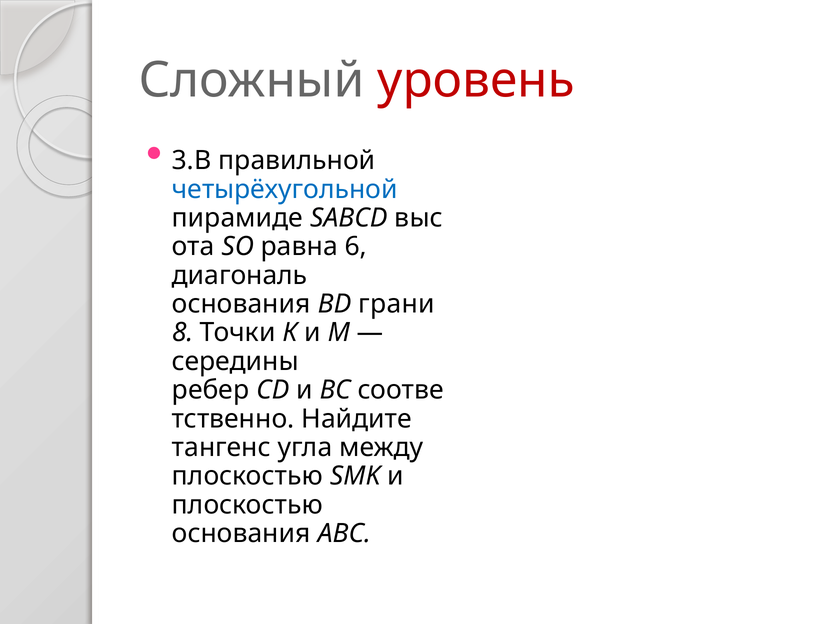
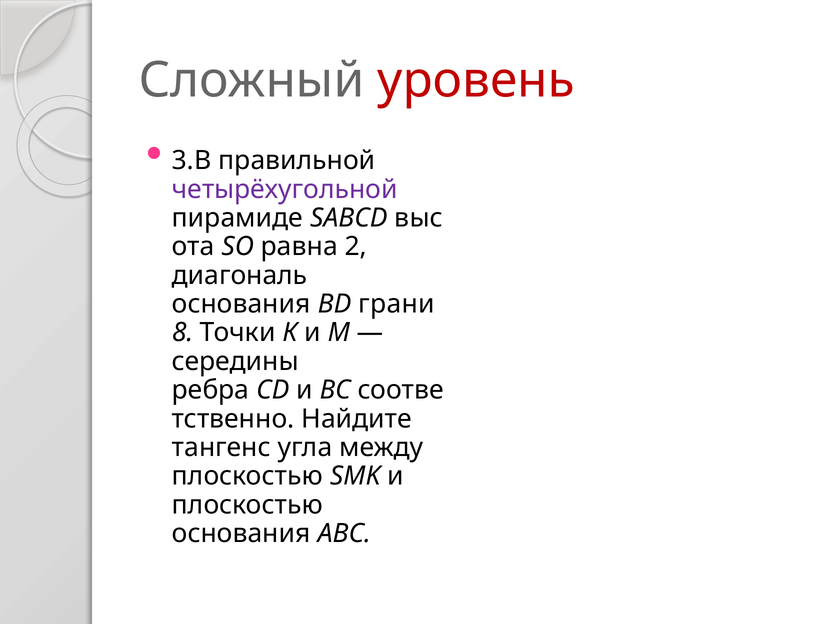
четырёхугольной colour: blue -> purple (285, 189)
6: 6 -> 2 (356, 246)
ребер: ребер -> ребра (211, 390)
